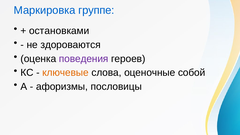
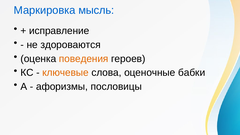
группе: группе -> мысль (96, 10)
остановками: остановками -> исправление (59, 31)
поведения colour: purple -> orange (84, 59)
собой: собой -> бабки (192, 73)
